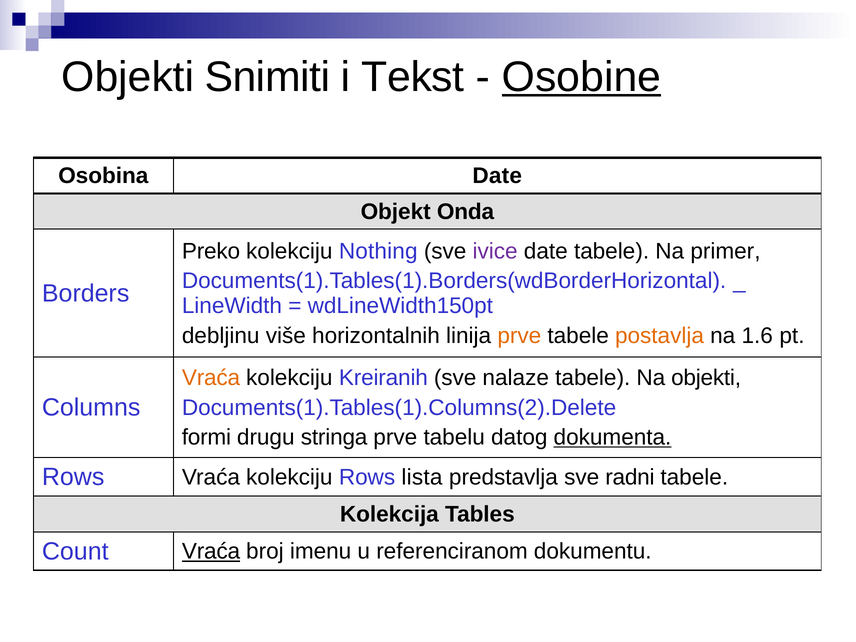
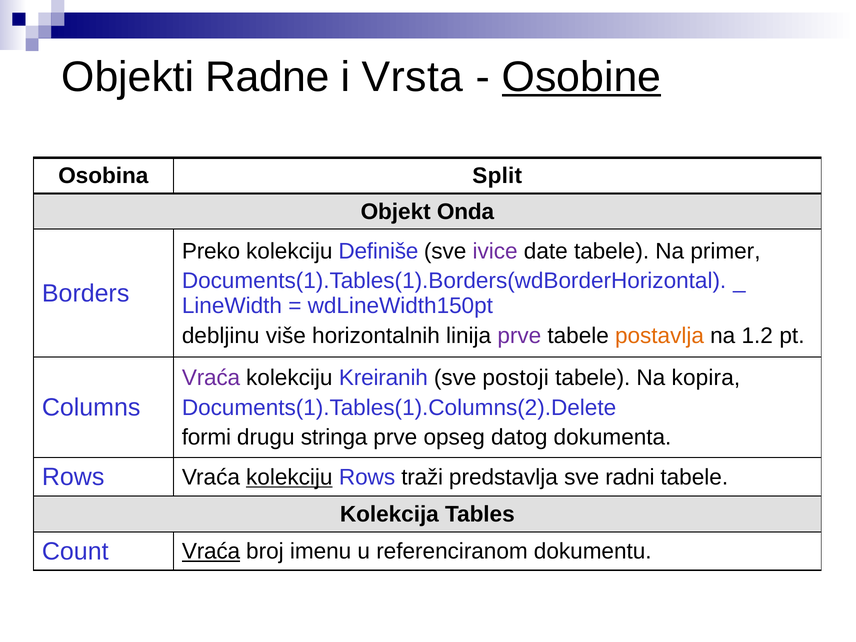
Snimiti: Snimiti -> Radne (267, 77)
Tekst: Tekst -> Vrsta (412, 77)
Osobina Date: Date -> Split (497, 176)
Nothing: Nothing -> Definiše (378, 251)
prve colour: orange -> purple (519, 336)
1.6: 1.6 -> 1.2 (757, 336)
Vraća colour: orange -> purple (211, 378)
nalaze: nalaze -> postoji (516, 378)
Na objekti: objekti -> kopira (706, 378)
tabelu: tabelu -> opseg (454, 437)
dokumenta underline: present -> none (612, 437)
kolekciju underline: none -> present (289, 477)
lista: lista -> traži (422, 477)
